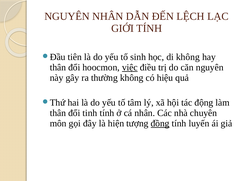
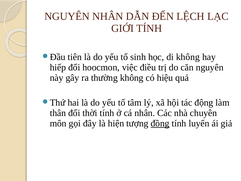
thân: thân -> hiếp (58, 67)
việc underline: present -> none (130, 67)
tinh: tinh -> thời (90, 113)
